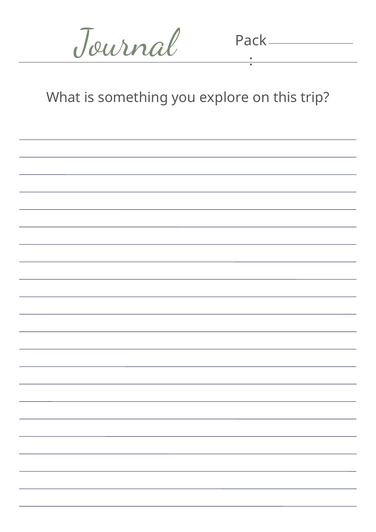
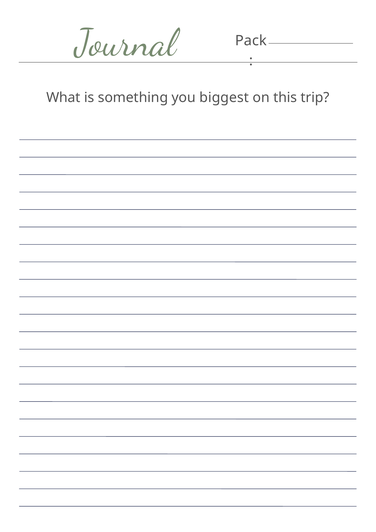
explore: explore -> biggest (224, 98)
